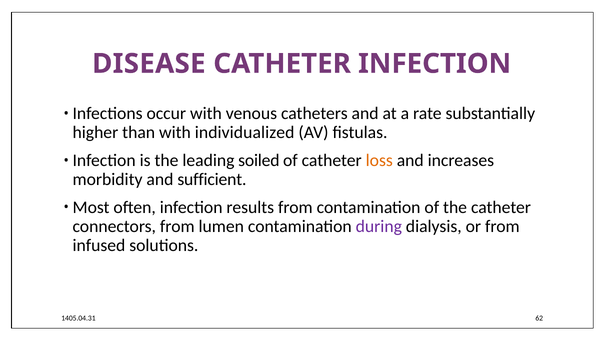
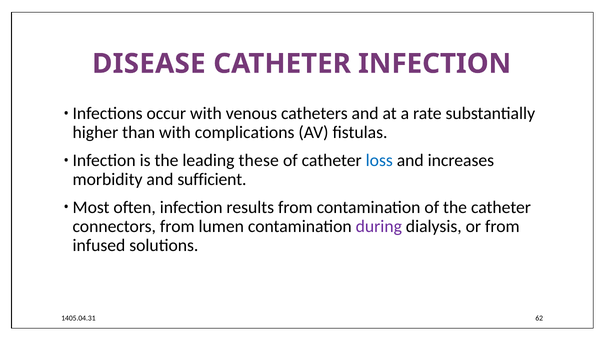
individualized: individualized -> complications (245, 133)
soiled: soiled -> these (259, 161)
loss colour: orange -> blue (379, 161)
